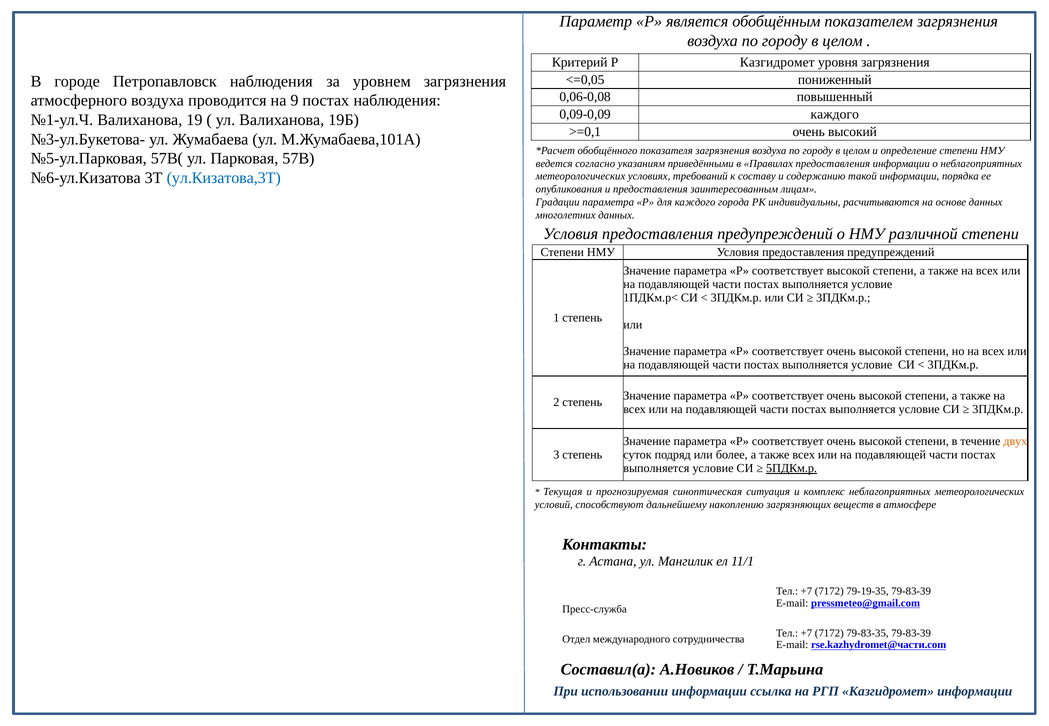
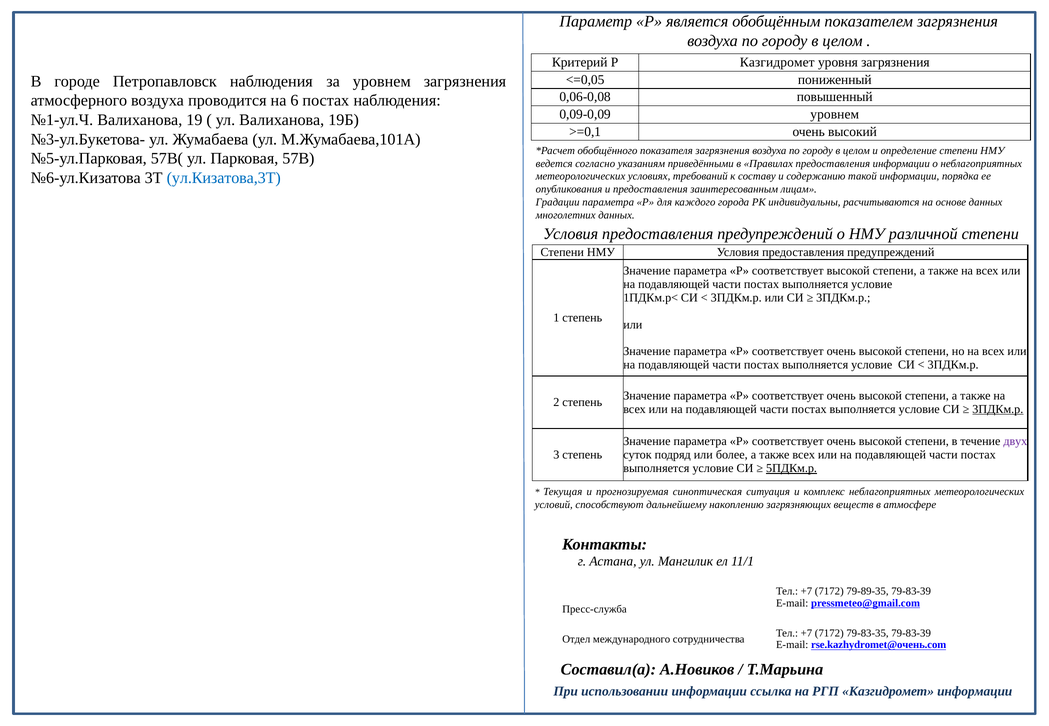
9: 9 -> 6 (294, 101)
0,09-0,09 каждого: каждого -> уровнем (835, 114)
3ПДКм.р underline: none -> present (998, 409)
двух colour: orange -> purple (1015, 442)
79-19-35: 79-19-35 -> 79-89-35 (867, 591)
rse.kazhydromet@части.com: rse.kazhydromet@части.com -> rse.kazhydromet@очень.com (879, 645)
